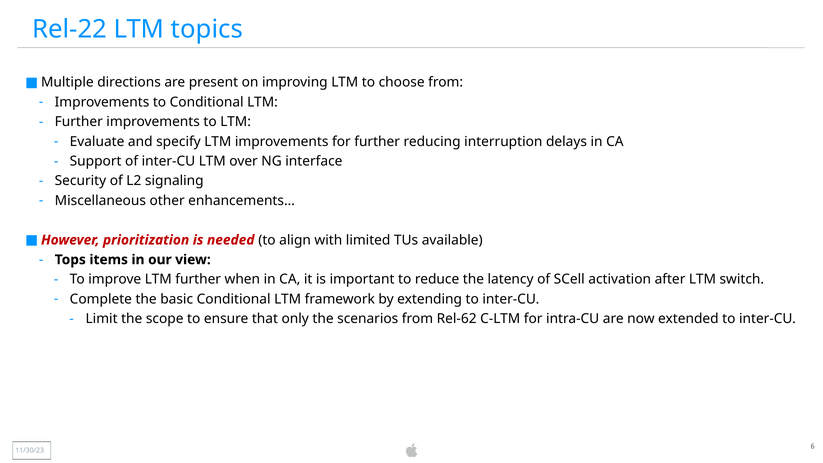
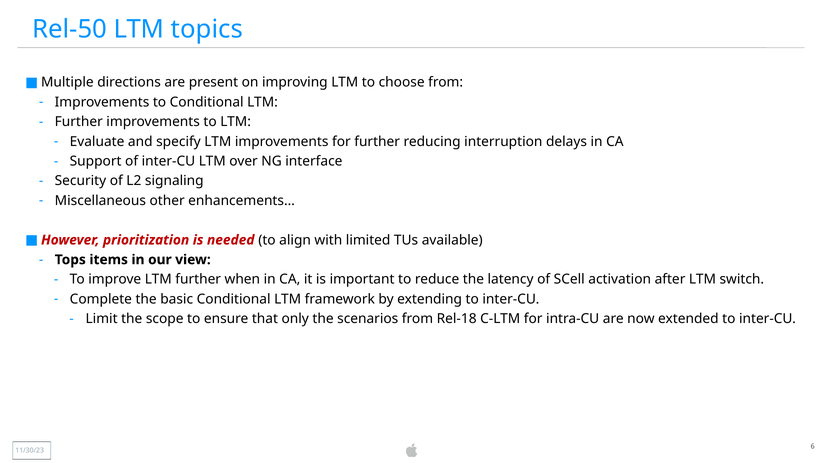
Rel-22: Rel-22 -> Rel-50 (70, 29)
Rel-62: Rel-62 -> Rel-18 (457, 319)
